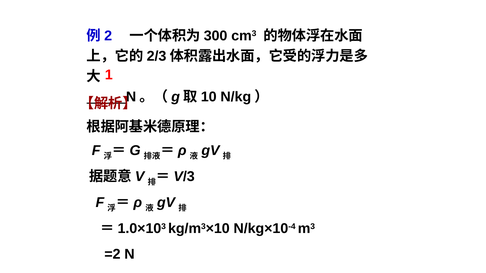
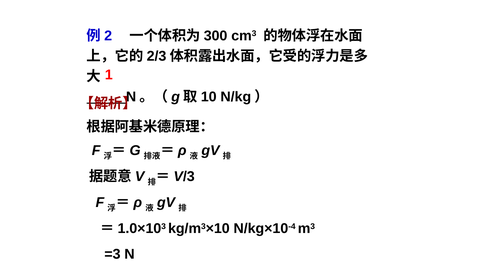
=2: =2 -> =3 (112, 255)
